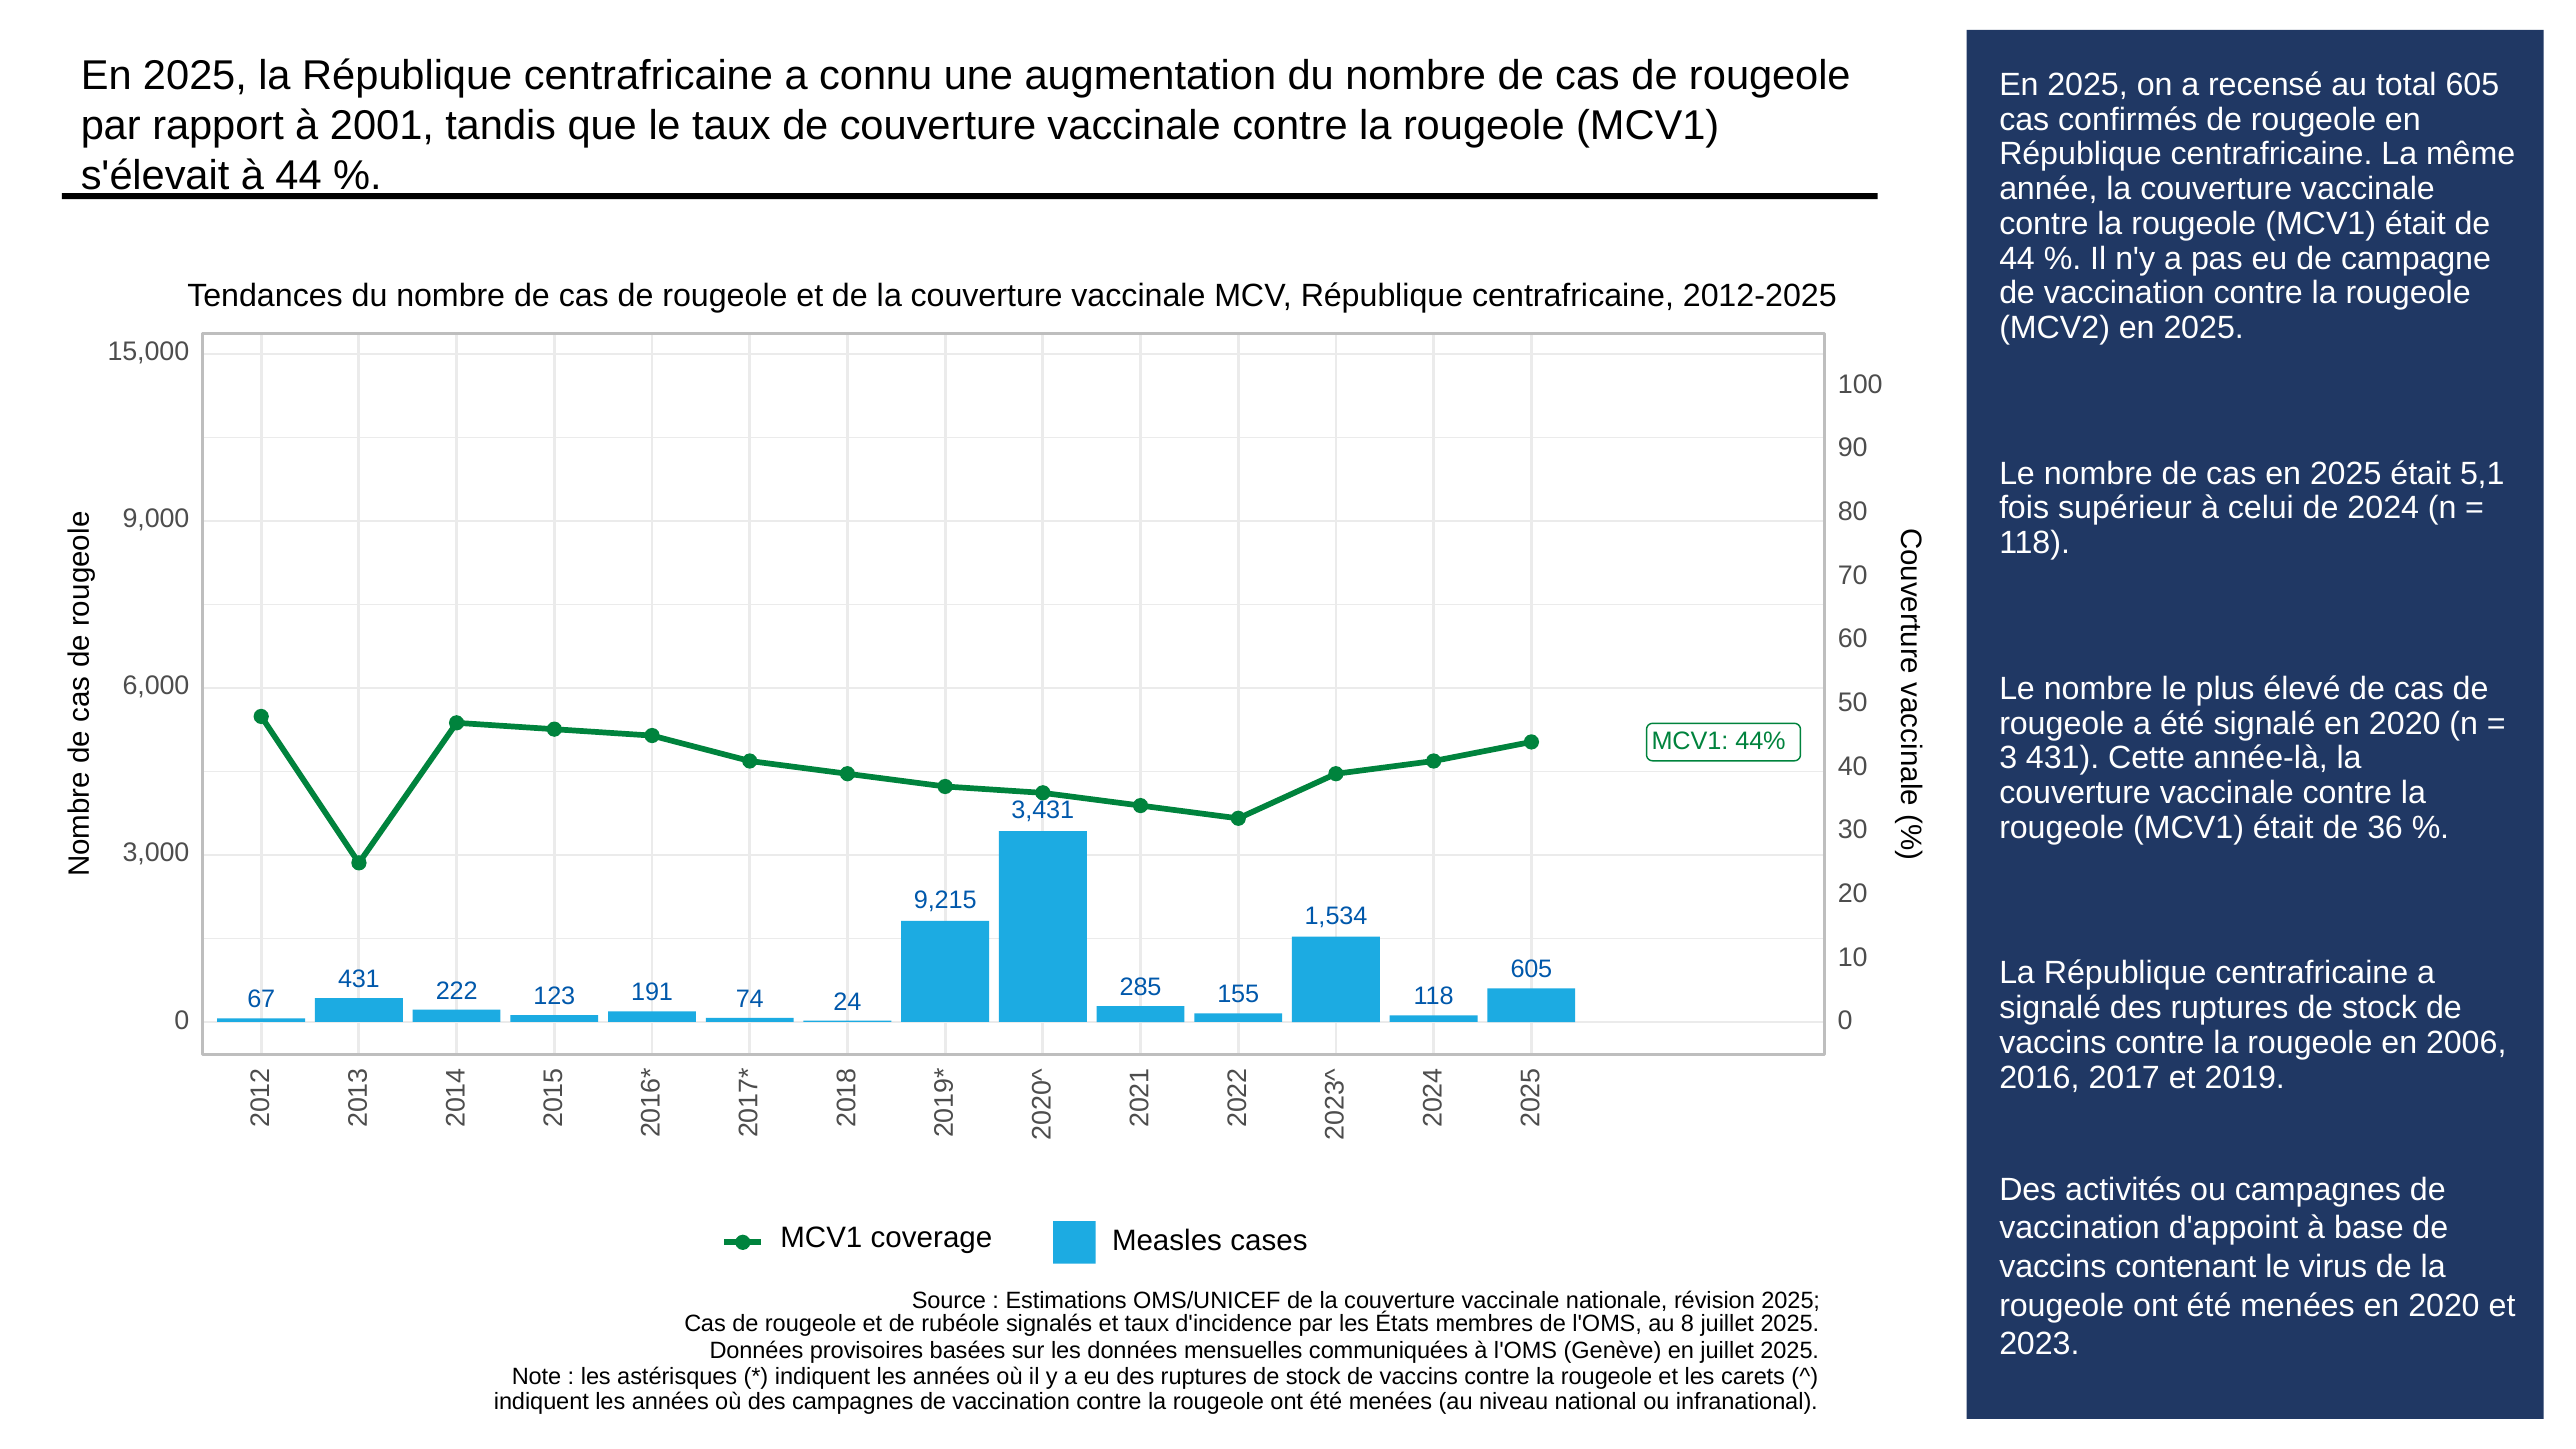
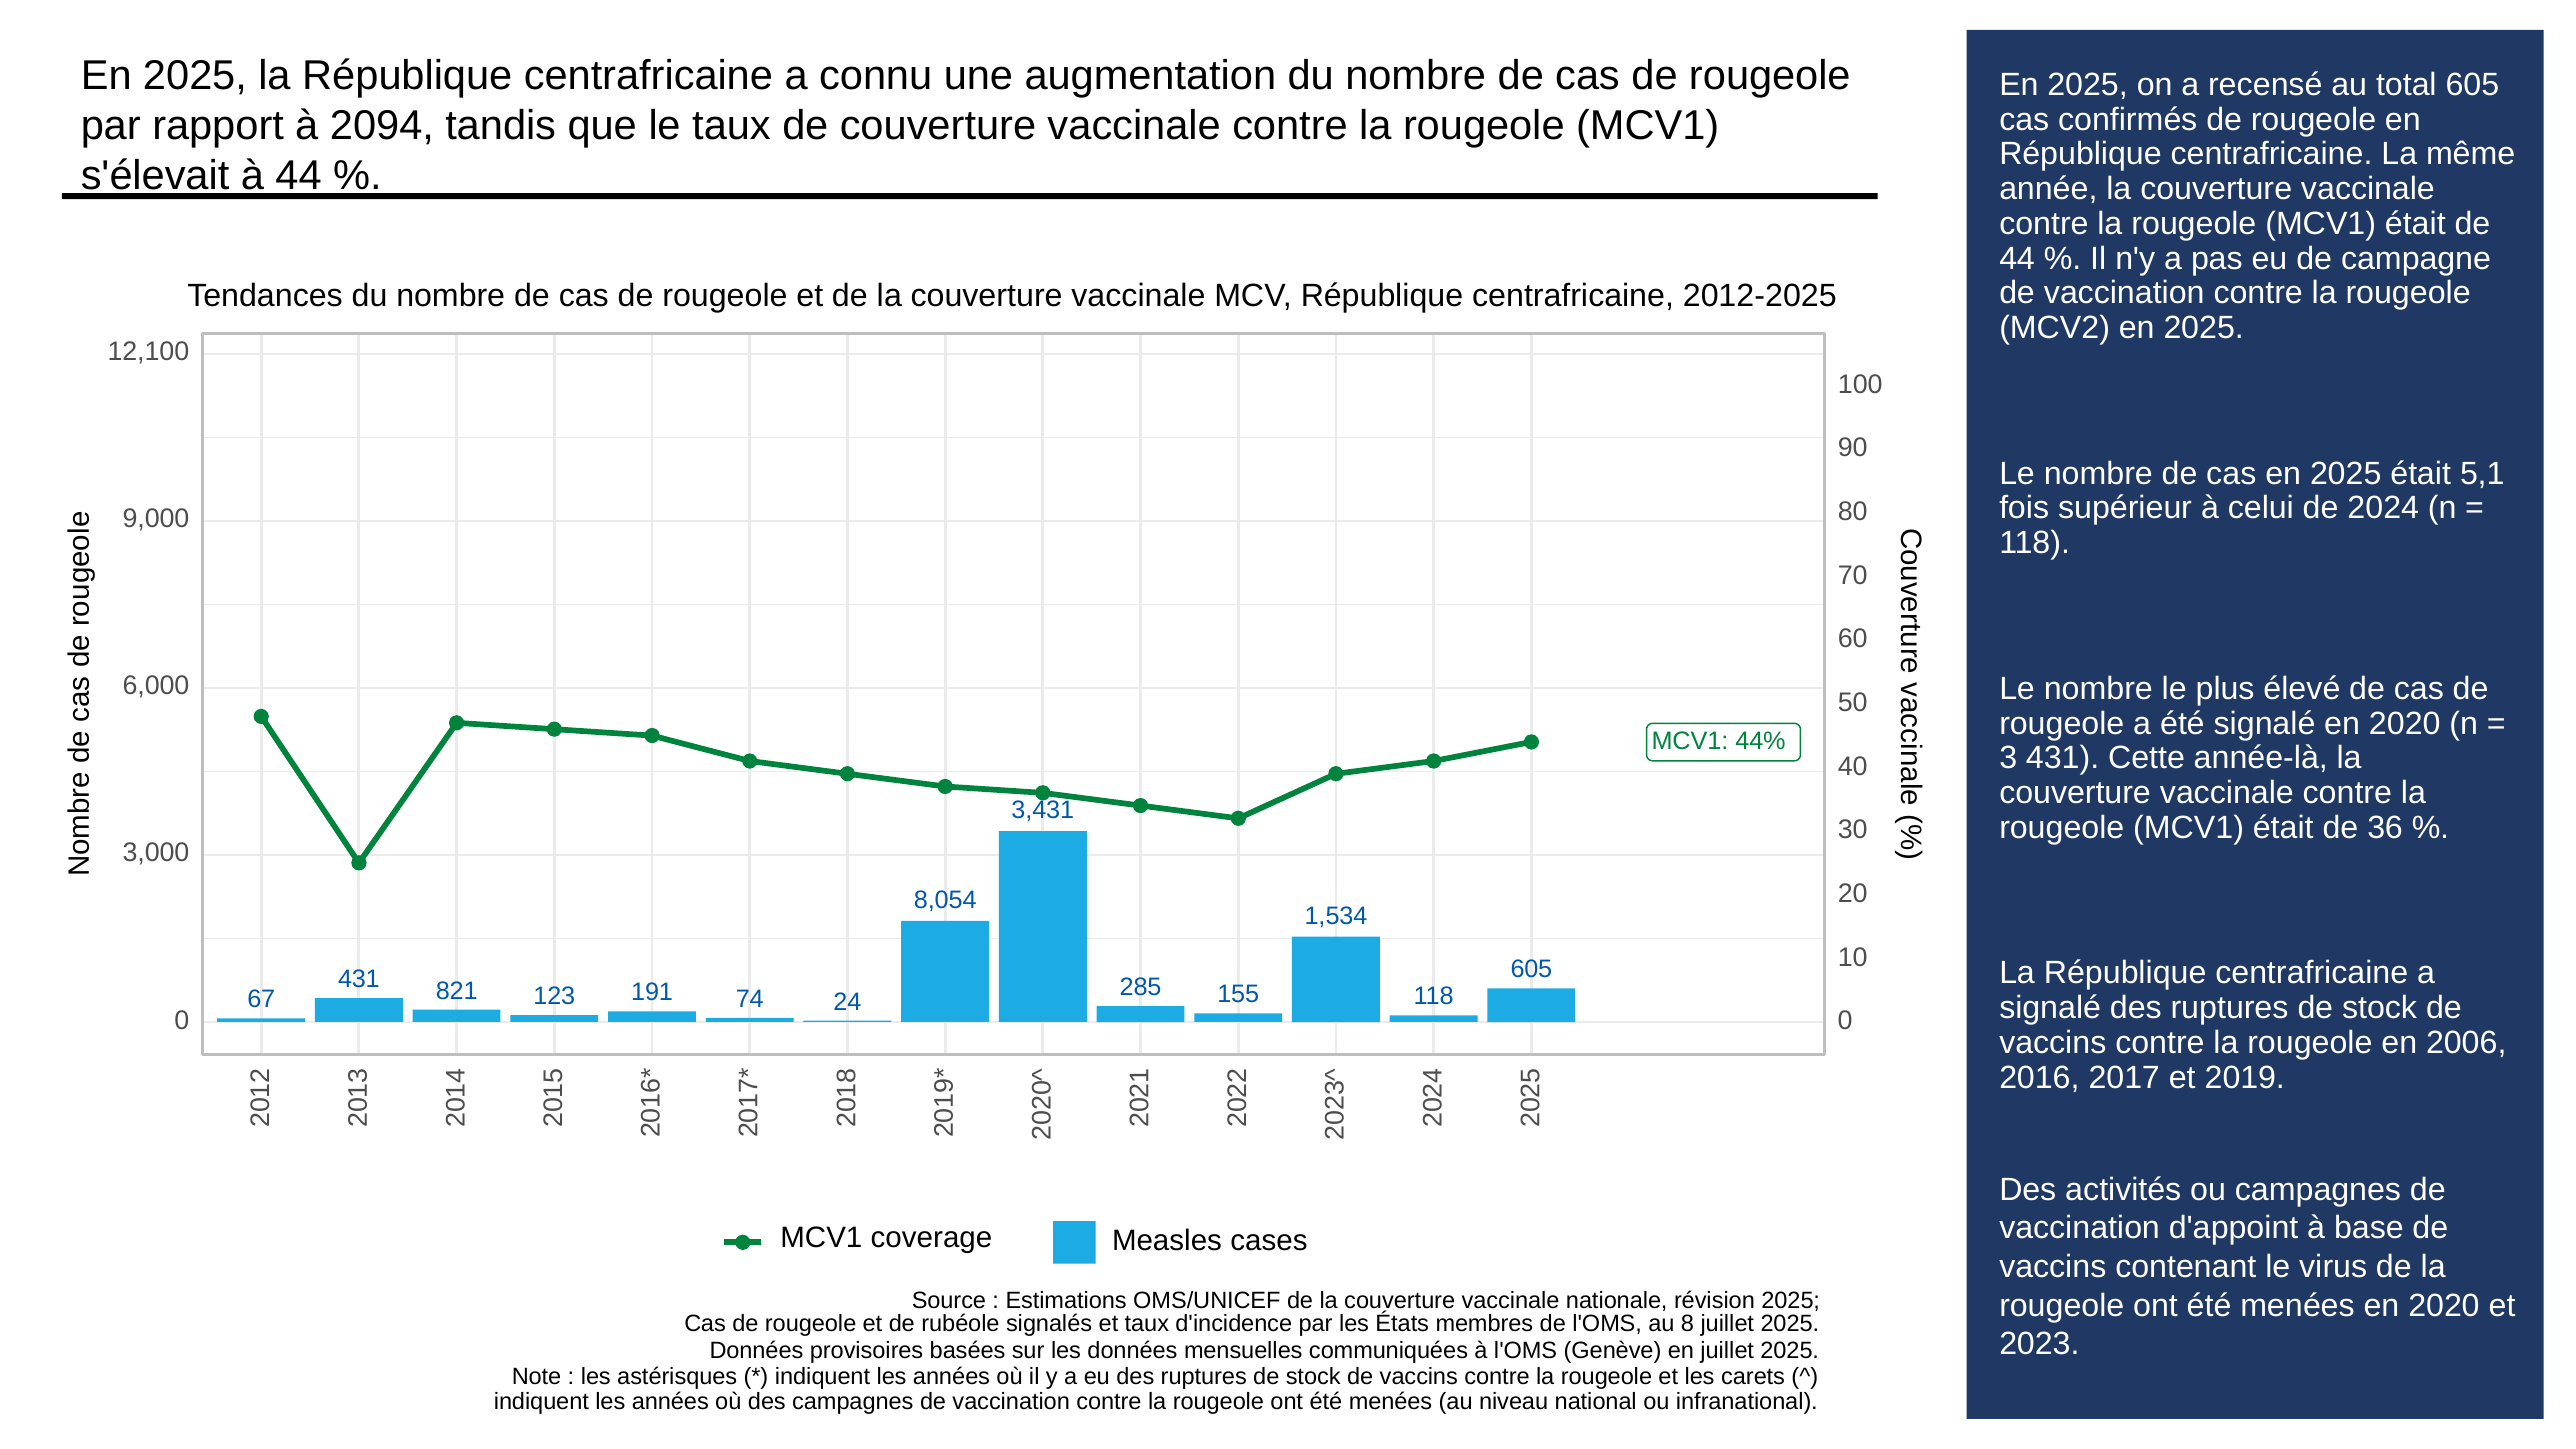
2001: 2001 -> 2094 (382, 126)
15,000: 15,000 -> 12,100 (148, 351)
9,215: 9,215 -> 8,054 (945, 900)
222: 222 -> 821 (457, 991)
